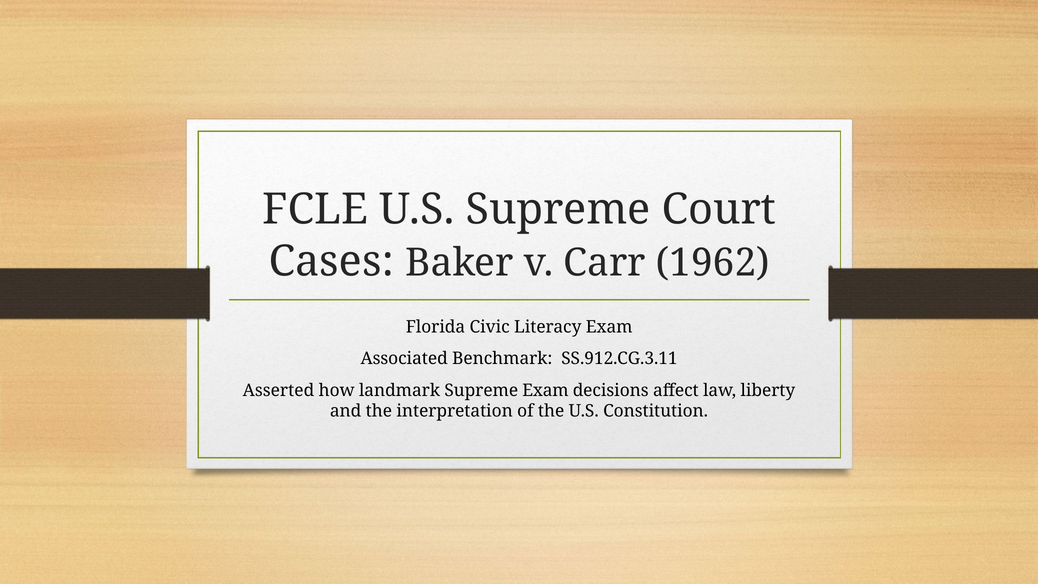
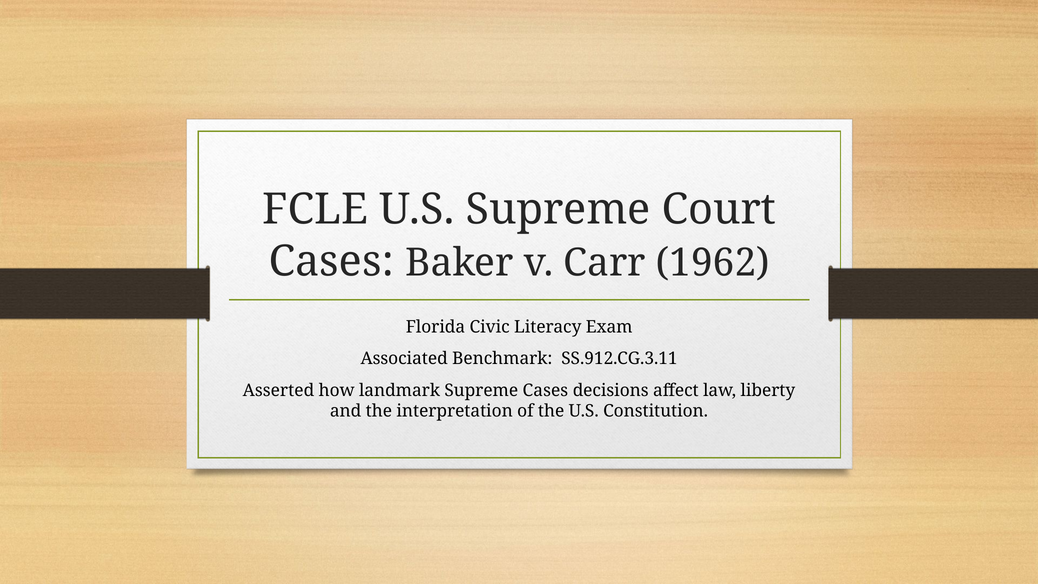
Supreme Exam: Exam -> Cases (545, 390)
